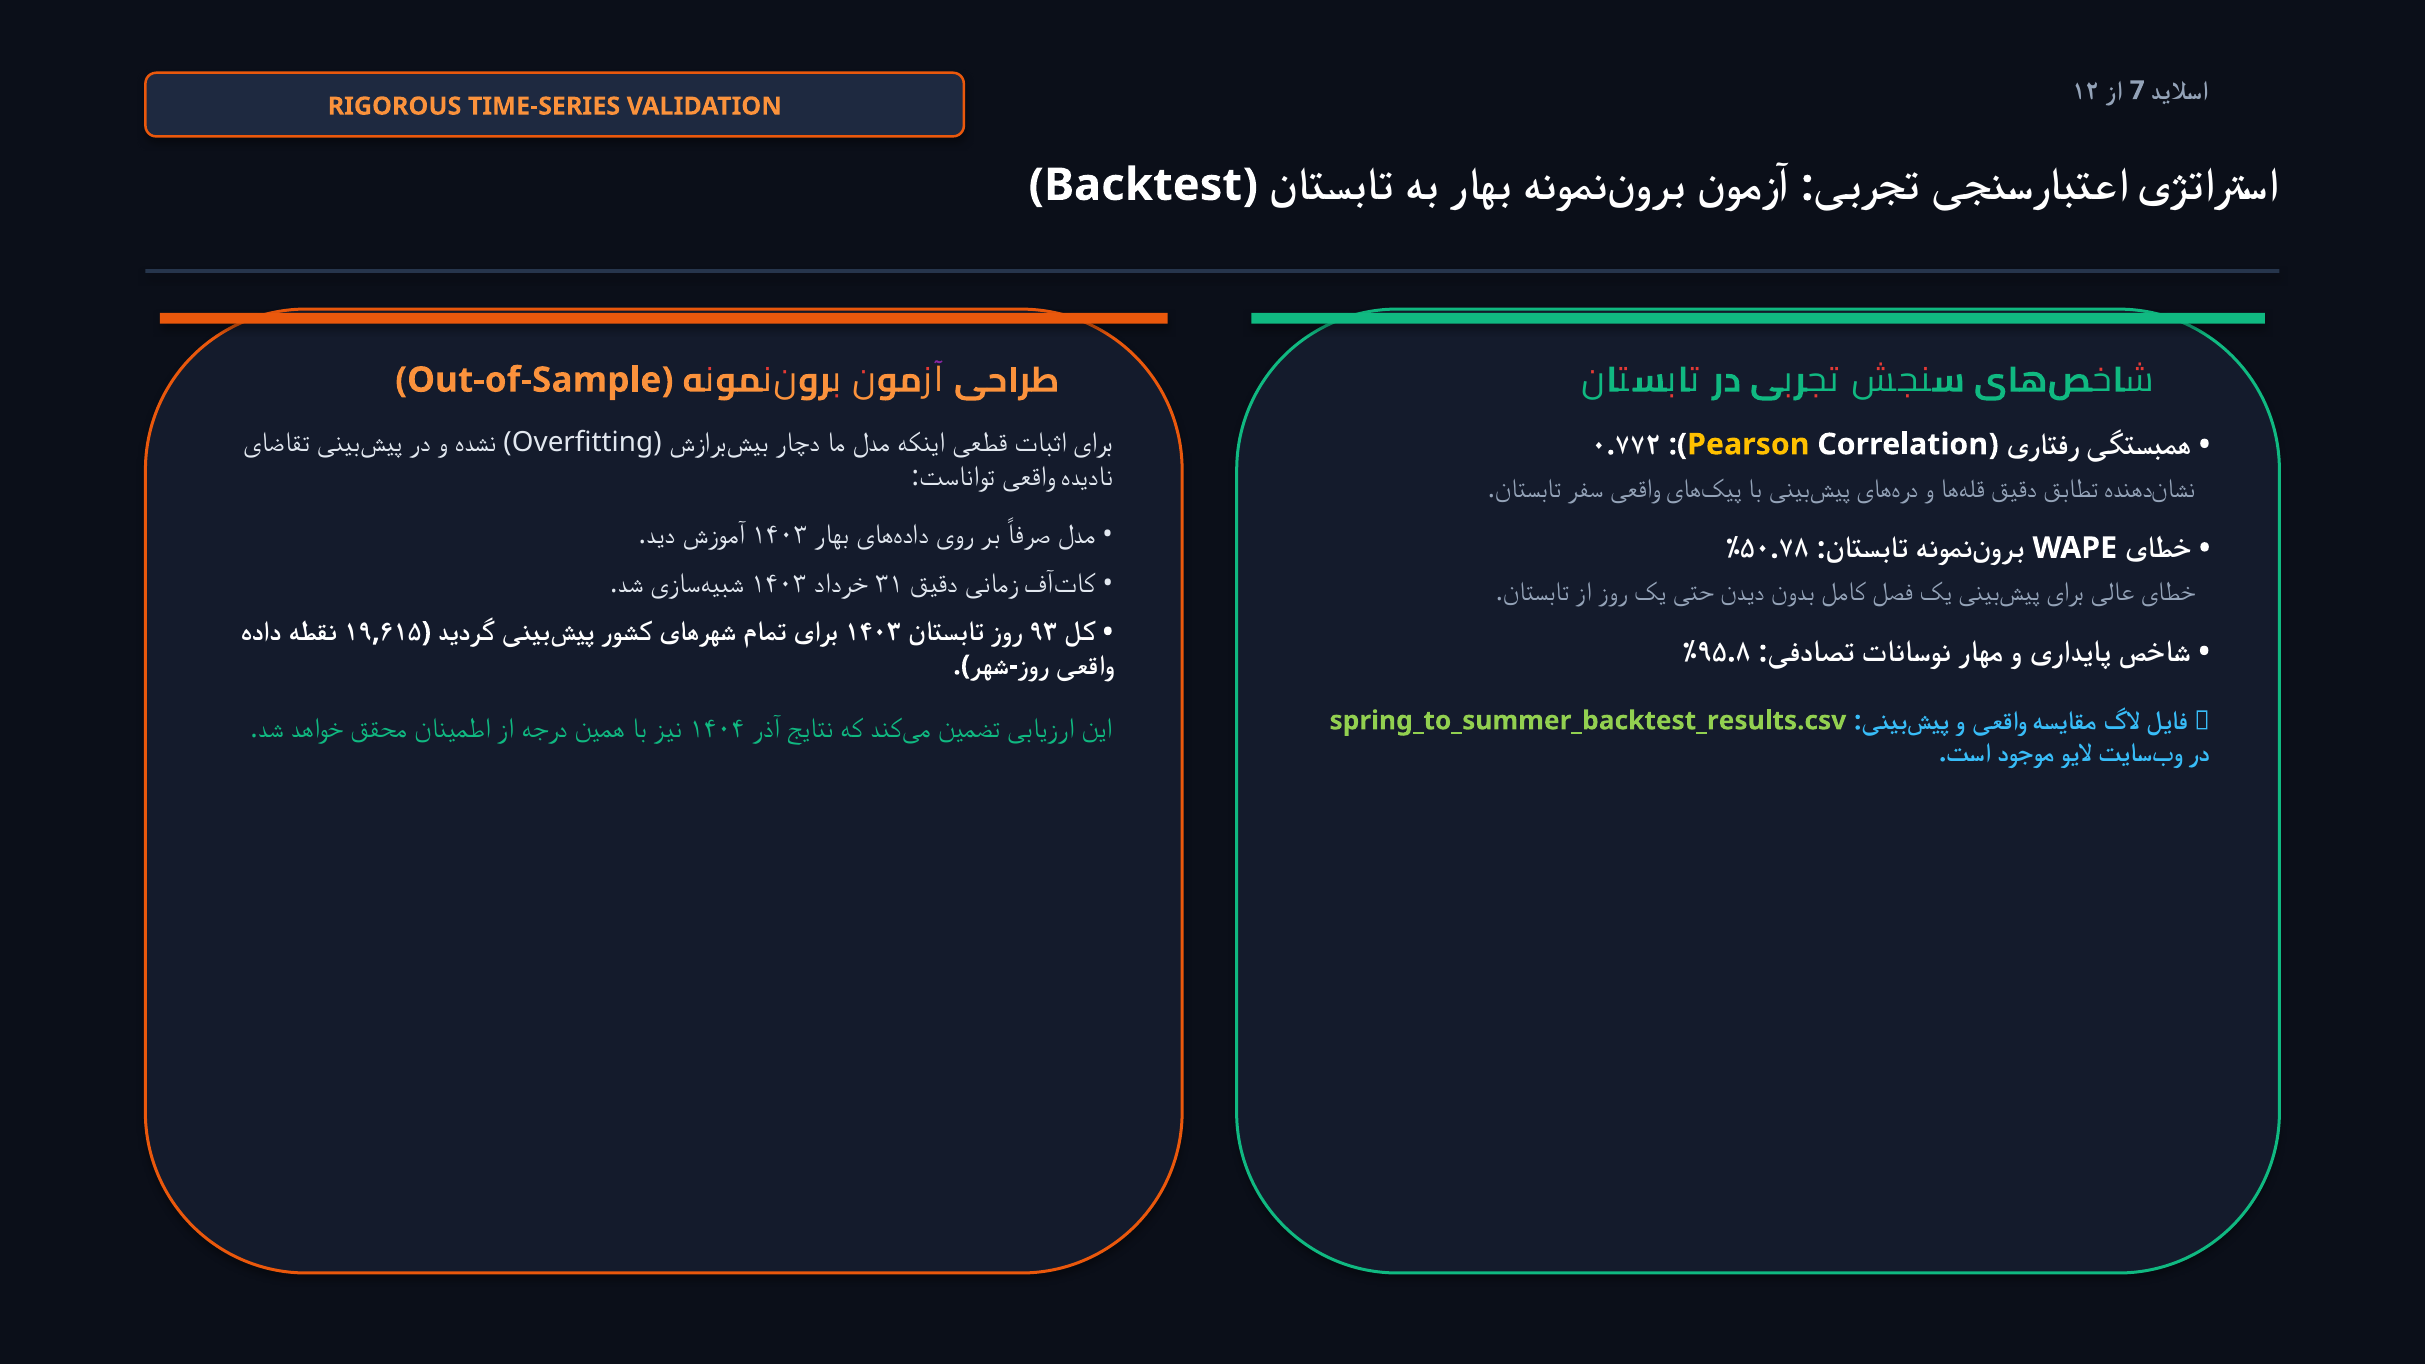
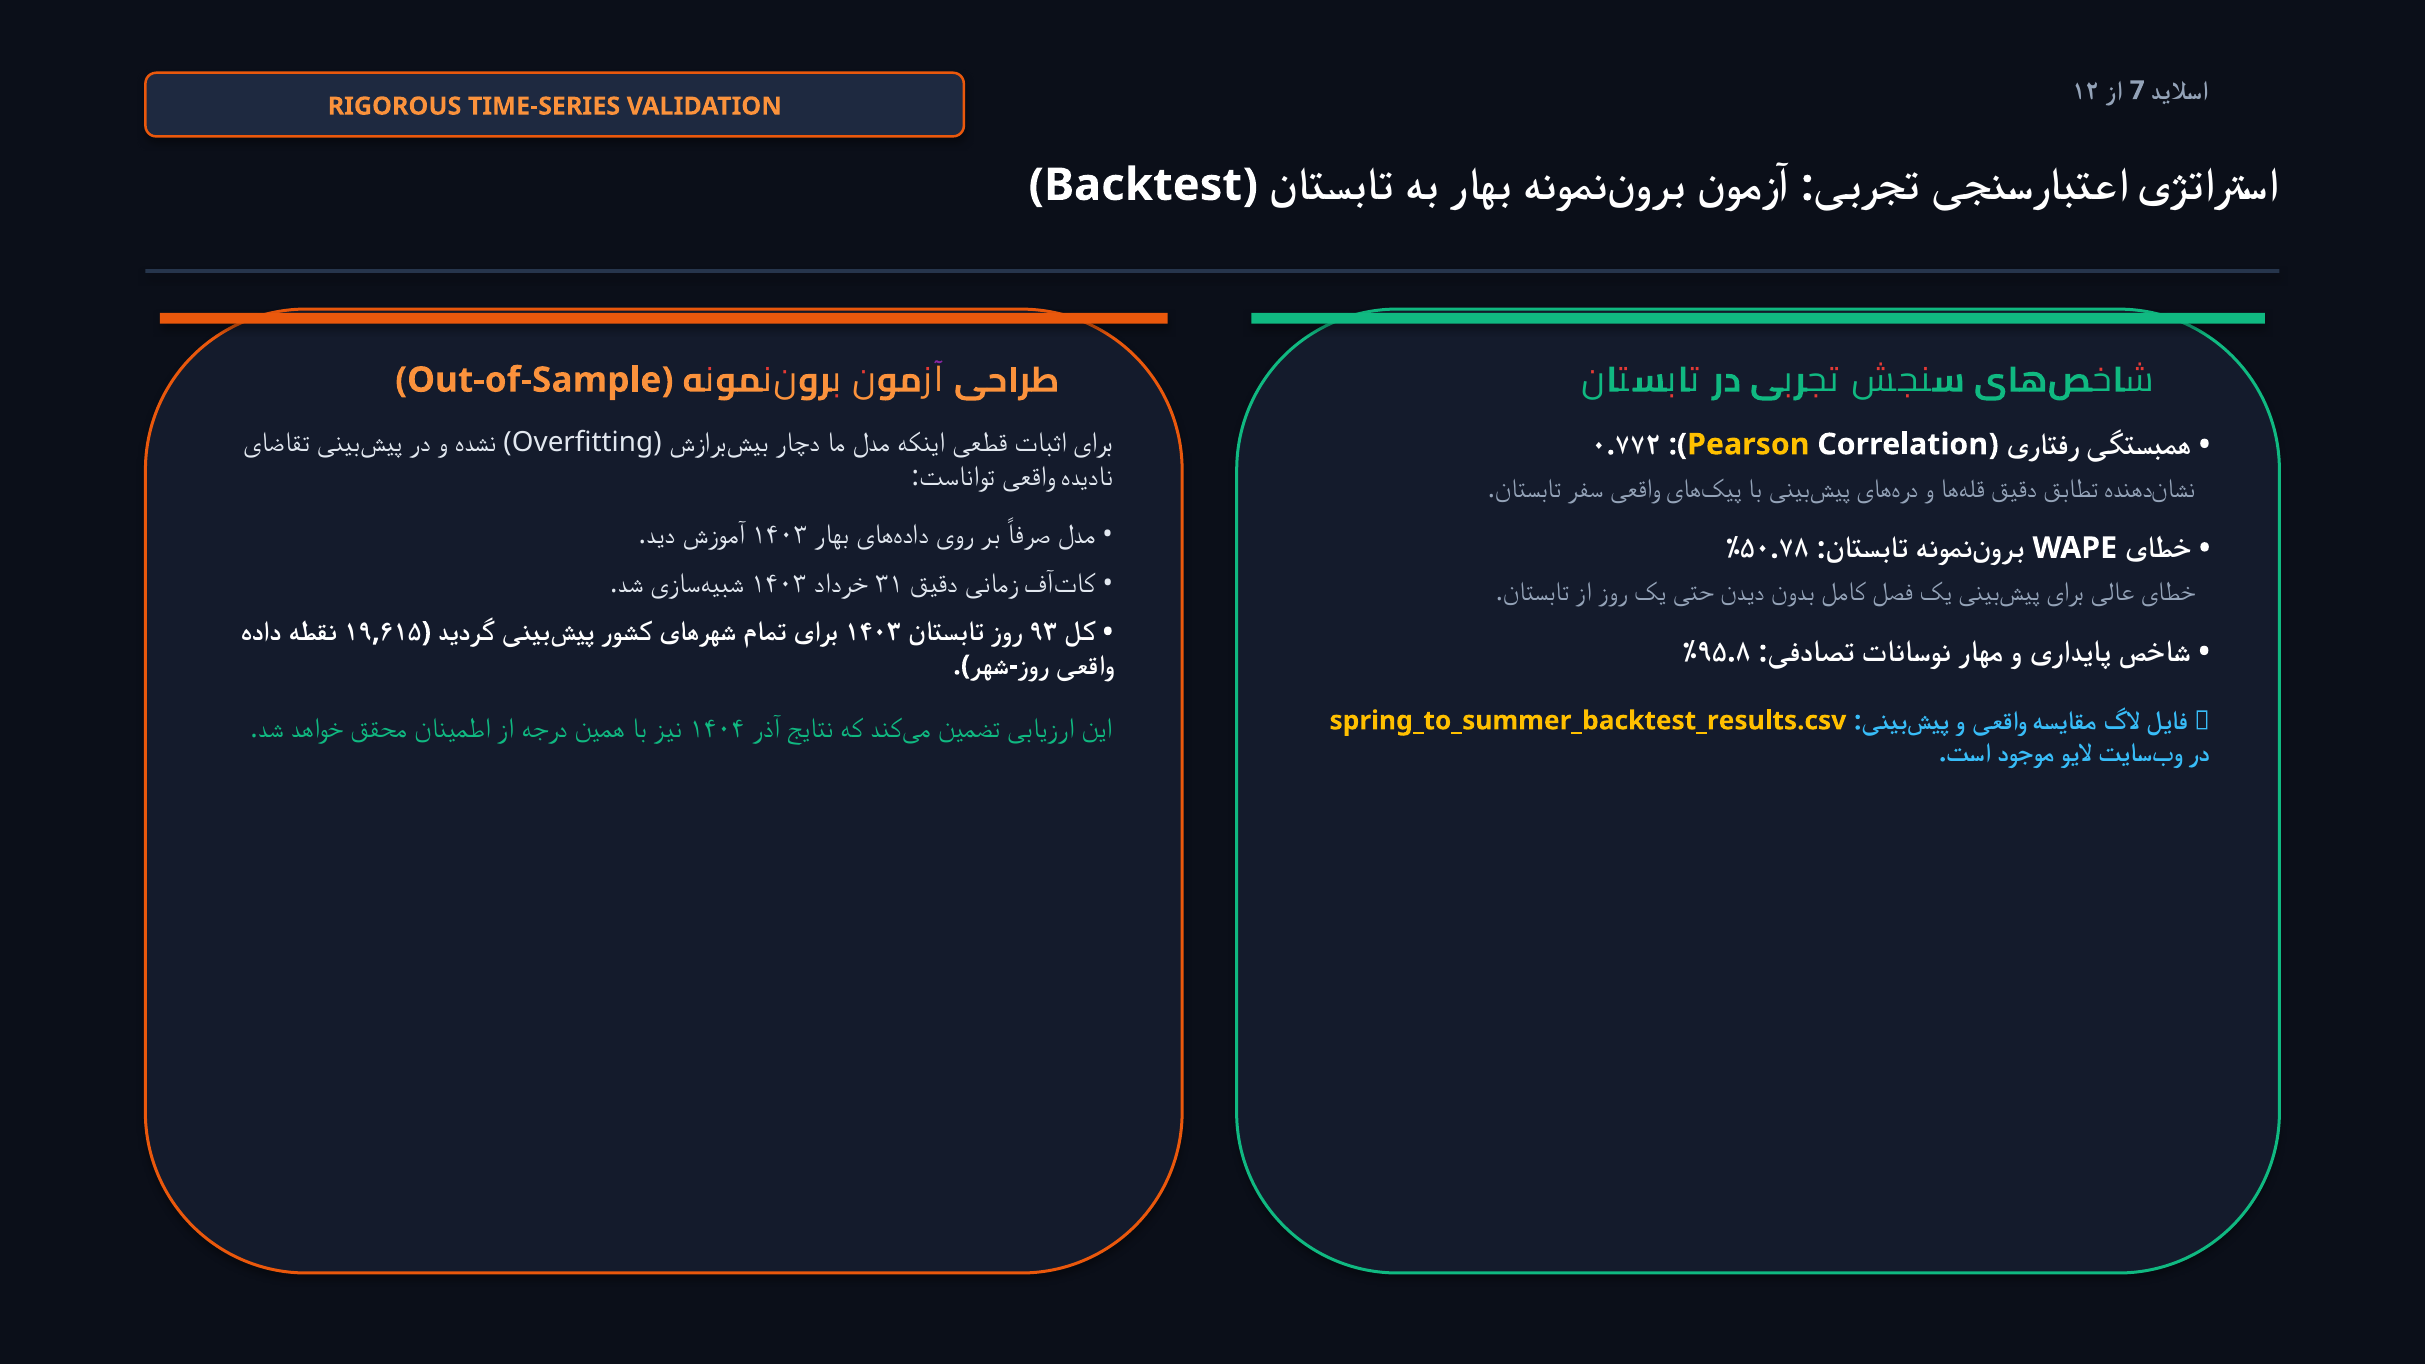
spring_to_summer_backtest_results.csv colour: light green -> yellow (1588, 721)
